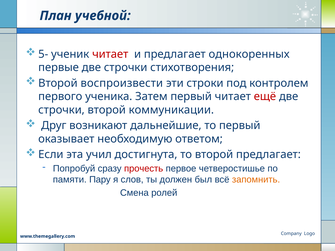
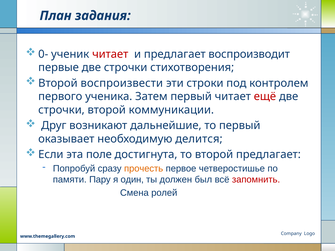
учебной: учебной -> задания (103, 16)
5-: 5- -> 0- (43, 54)
однокоренных: однокоренных -> воспроизводит (249, 54)
ответом: ответом -> делится (199, 139)
учил: учил -> поле (99, 155)
прочесть colour: red -> orange (144, 169)
слов: слов -> один (132, 180)
запомнить colour: orange -> red (256, 180)
